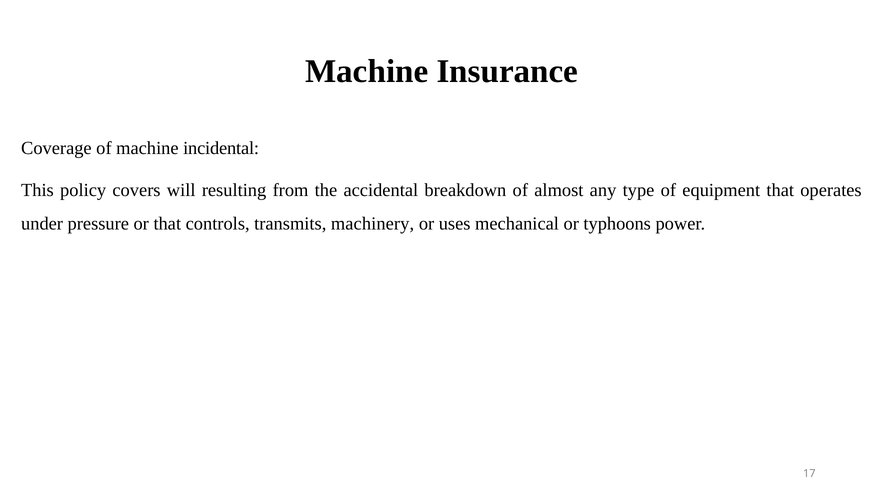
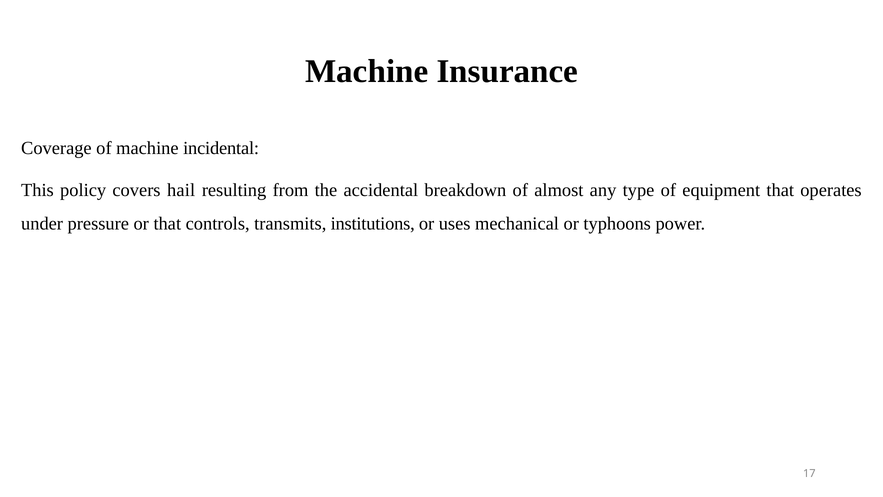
will: will -> hail (181, 190)
machinery: machinery -> institutions (373, 223)
